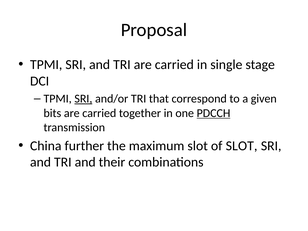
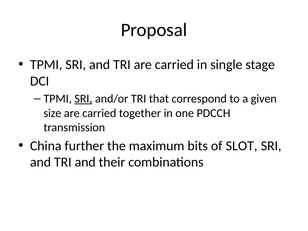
bits: bits -> size (52, 113)
PDCCH underline: present -> none (214, 113)
maximum slot: slot -> bits (198, 146)
